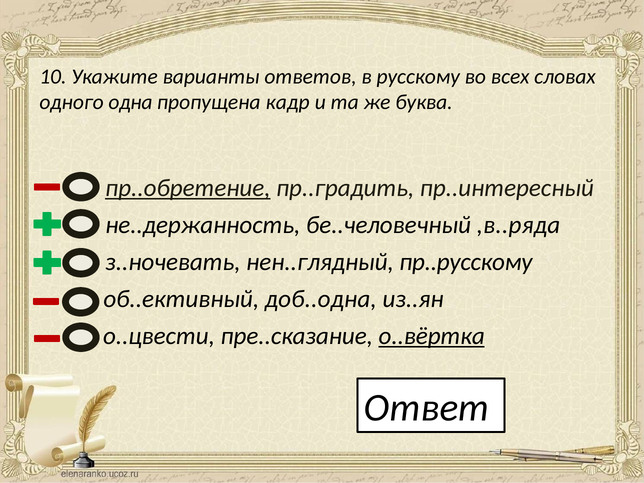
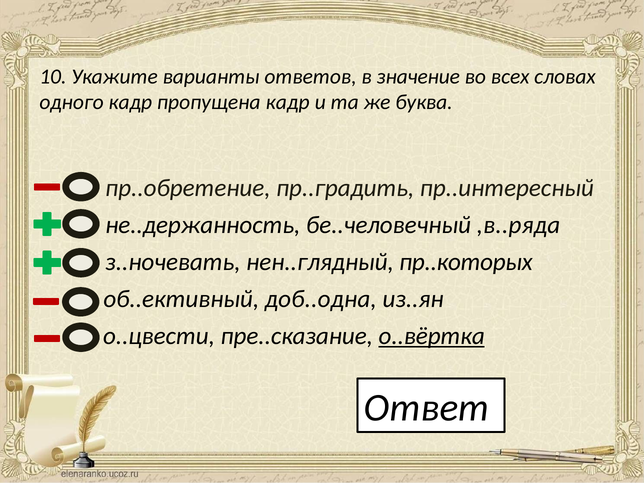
русскому: русскому -> значение (418, 77)
одного одна: одна -> кадр (130, 102)
пр..обретение underline: present -> none (188, 188)
пр..русскому: пр..русскому -> пр..которых (466, 262)
